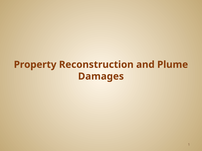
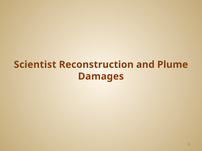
Property: Property -> Scientist (35, 65)
